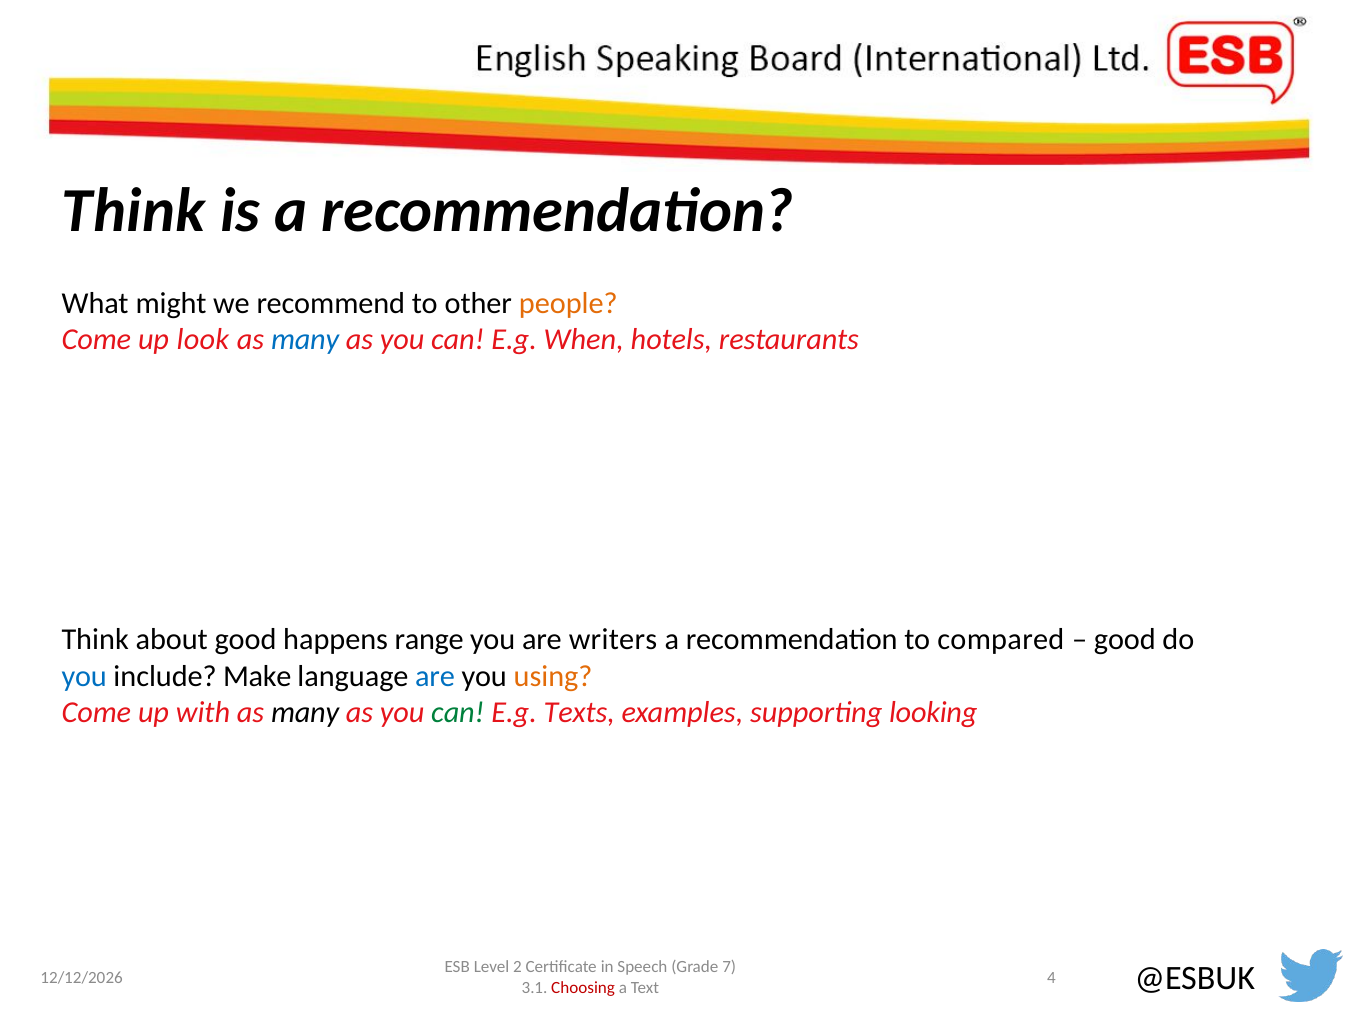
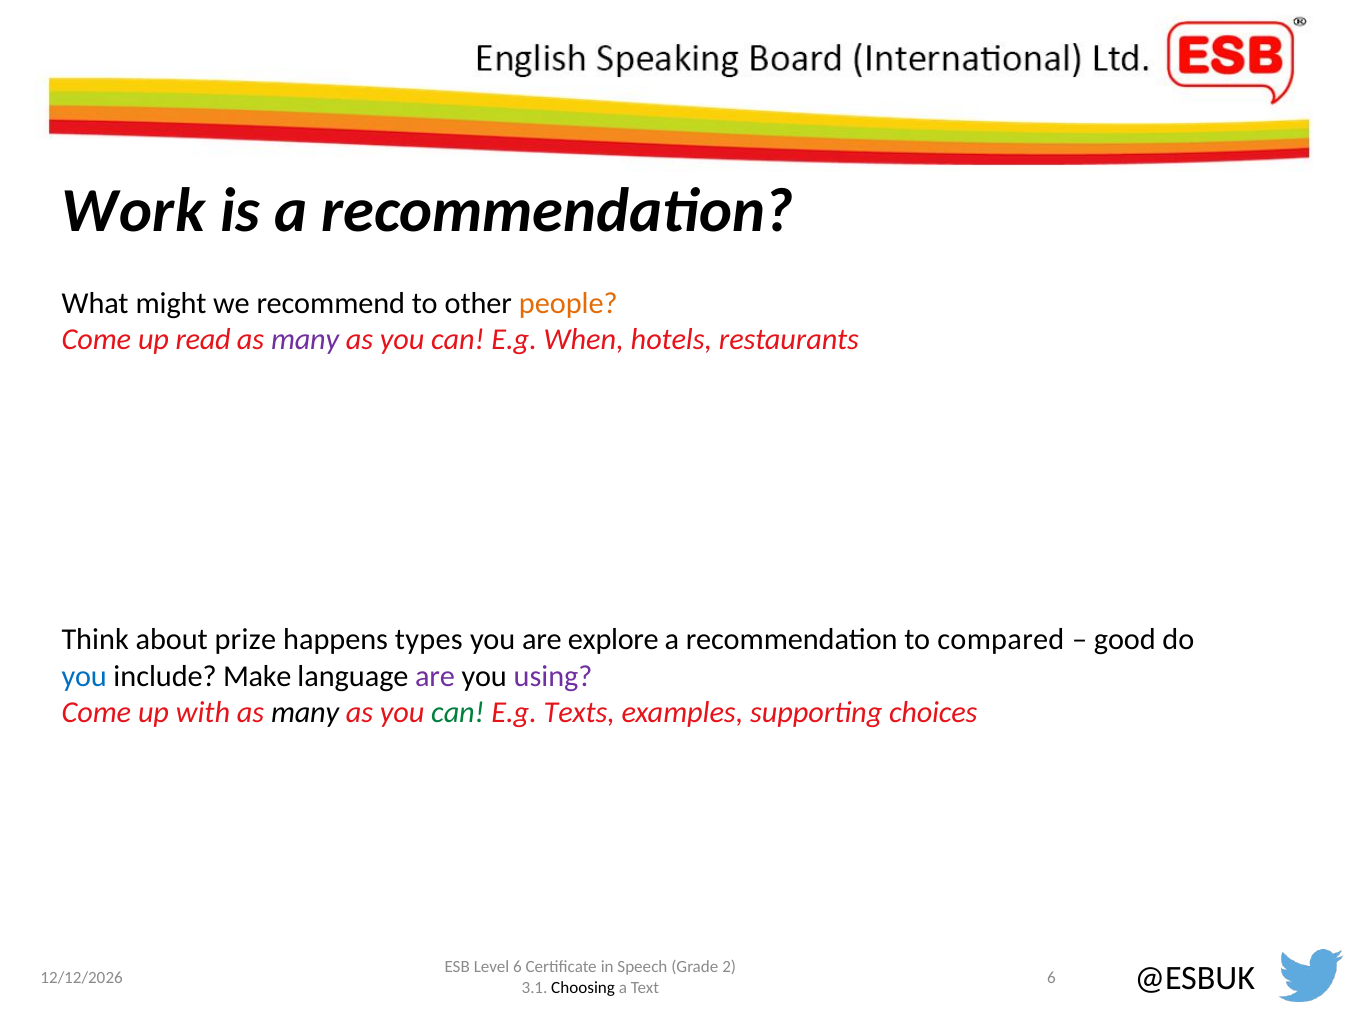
Think: Think -> Work (134, 210)
look: look -> read (203, 339)
many colour: blue -> purple (305, 339)
about good: good -> prize (245, 640)
range: range -> types (429, 640)
writers: writers -> explore (613, 640)
are colour: blue -> purple (435, 676)
using colour: orange -> purple (553, 676)
looking: looking -> choices (933, 712)
Level 2: 2 -> 6 (517, 967)
7: 7 -> 2 (729, 967)
4: 4 -> 6 (1052, 977)
Choosing colour: red -> black (583, 988)
